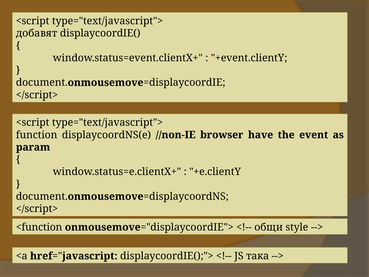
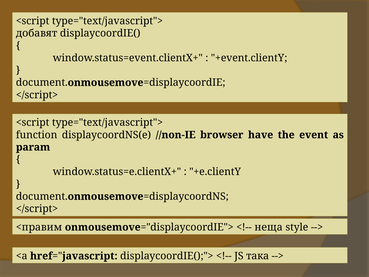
<function: <function -> <правим (39, 227)
общи: общи -> неща (269, 227)
